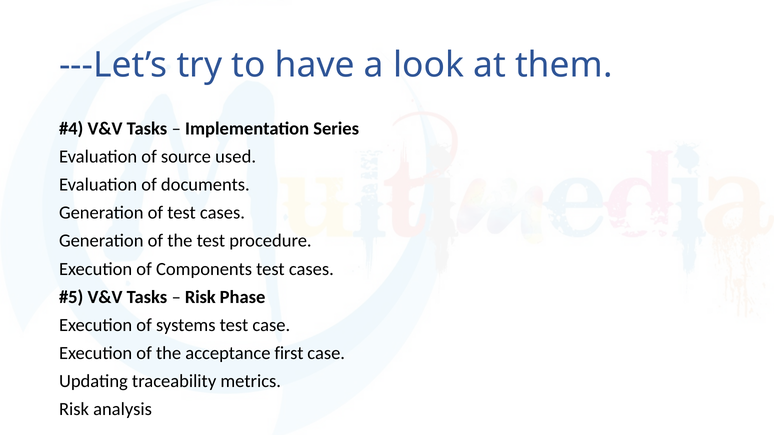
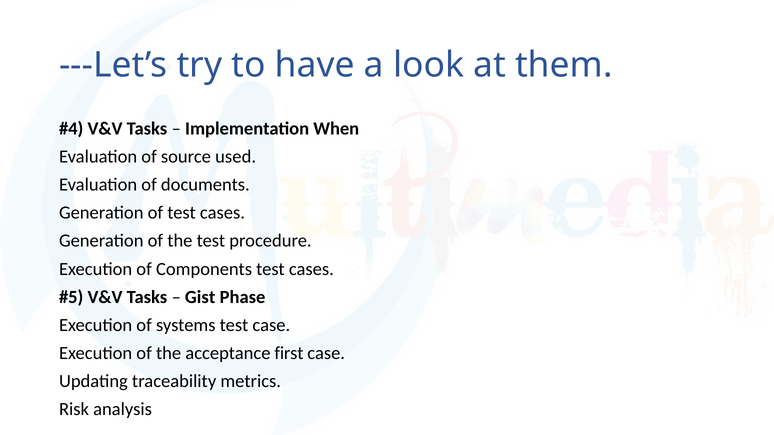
Series: Series -> When (336, 129)
Risk: Risk -> Gist (200, 297)
